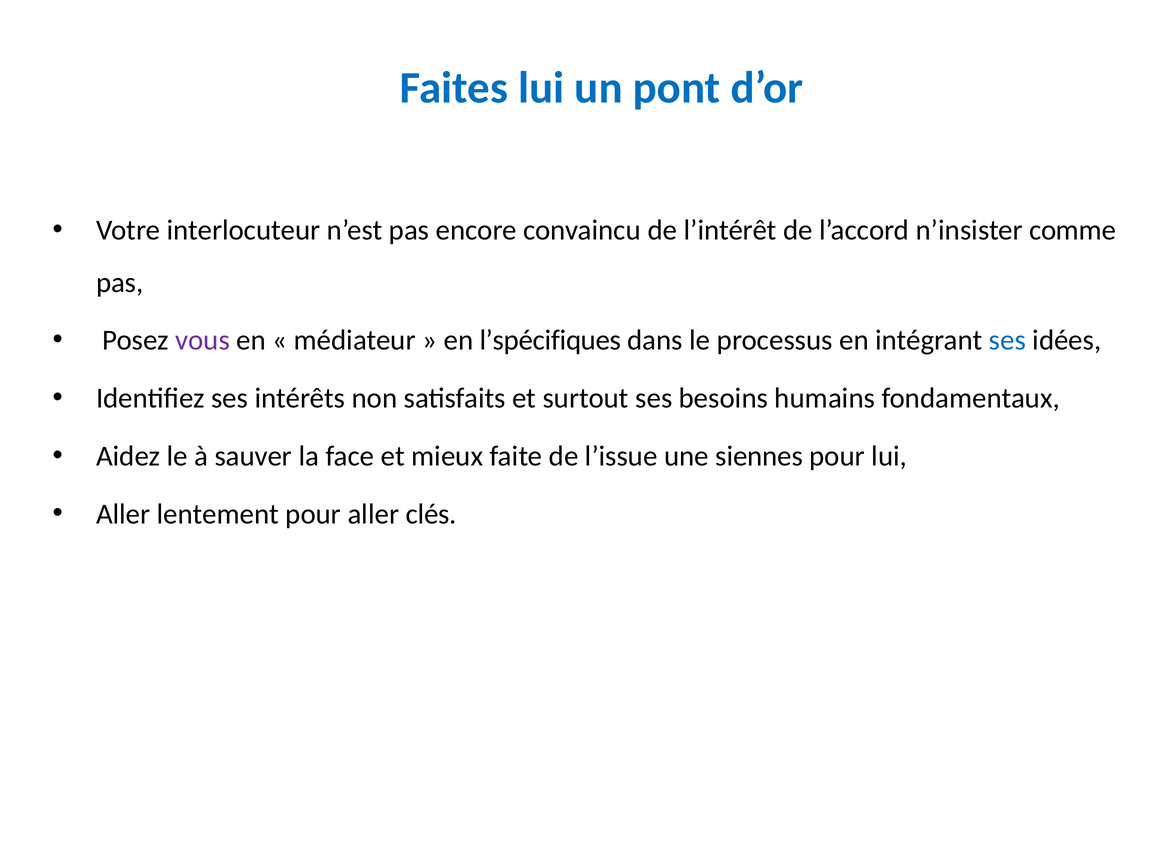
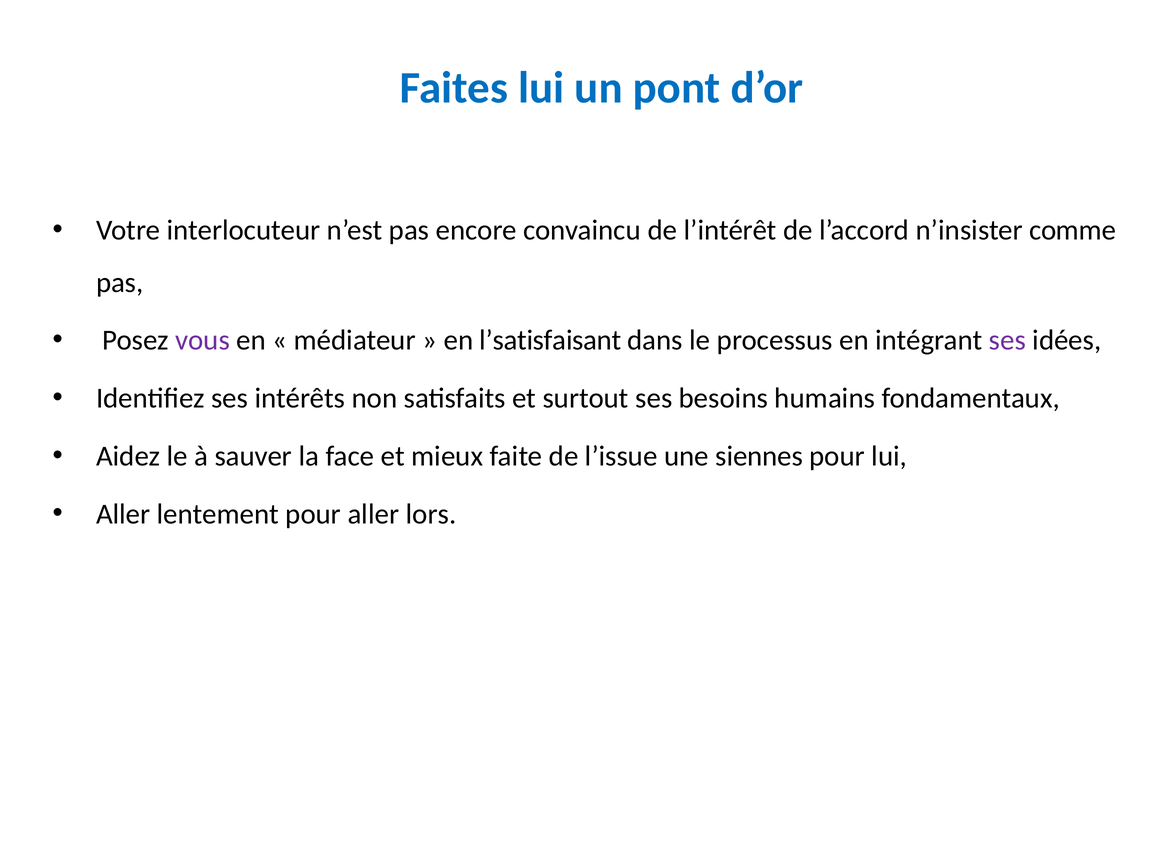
l’spécifiques: l’spécifiques -> l’satisfaisant (550, 341)
ses colour: blue -> purple (1007, 341)
clés: clés -> lors (431, 514)
